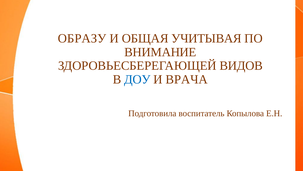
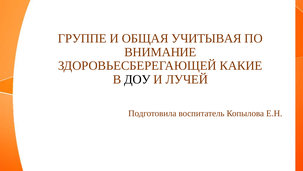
ОБРАЗУ: ОБРАЗУ -> ГРУППЕ (82, 38)
ВИДОВ: ВИДОВ -> КАКИЕ (241, 66)
ДОУ colour: blue -> black (137, 79)
ВРАЧА: ВРАЧА -> ЛУЧЕЙ (187, 79)
